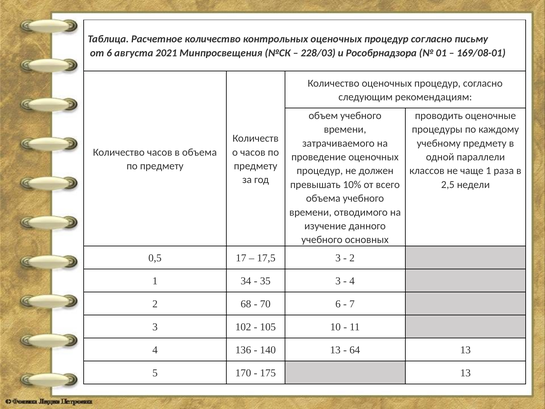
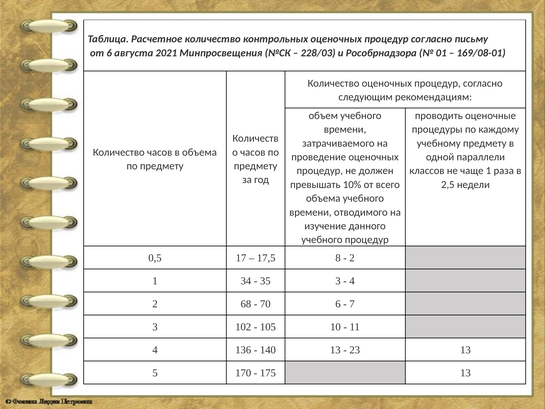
учебного основных: основных -> процедур (367, 240)
17,5 3: 3 -> 8 (338, 258)
64: 64 -> 23 (355, 350)
